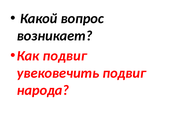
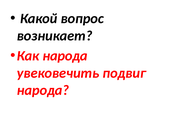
Как подвиг: подвиг -> народа (65, 56)
